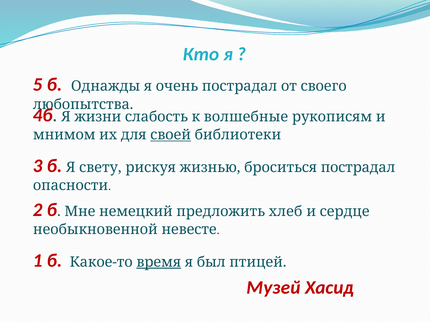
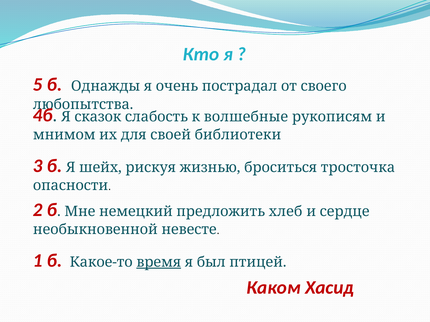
жизни: жизни -> сказок (98, 117)
своей underline: present -> none (171, 135)
свету: свету -> шейх (100, 168)
броситься пострадал: пострадал -> тросточка (358, 168)
Музей: Музей -> Каком (274, 288)
